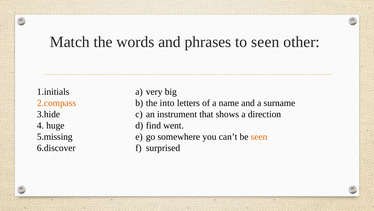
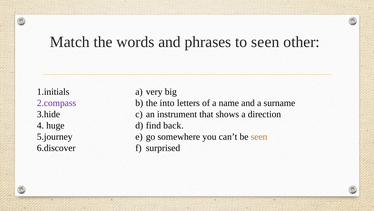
2.compass colour: orange -> purple (57, 103)
went: went -> back (173, 125)
5.missing: 5.missing -> 5.journey (55, 136)
